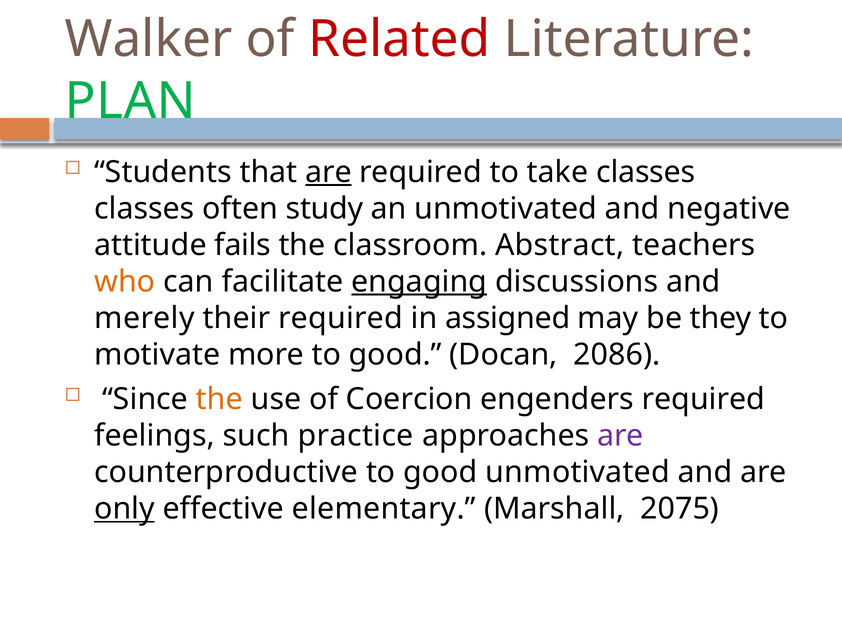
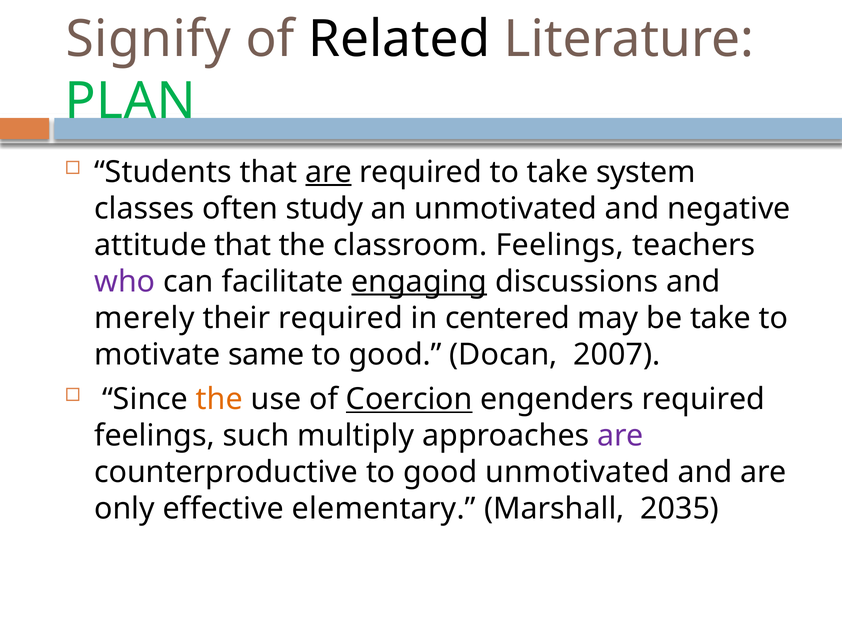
Walker: Walker -> Signify (148, 39)
Related colour: red -> black (399, 39)
take classes: classes -> system (646, 172)
attitude fails: fails -> that (243, 245)
classroom Abstract: Abstract -> Feelings (560, 245)
who colour: orange -> purple (125, 281)
assigned: assigned -> centered (508, 318)
be they: they -> take (721, 318)
more: more -> same (266, 354)
2086: 2086 -> 2007 (617, 354)
Coercion underline: none -> present (409, 399)
practice: practice -> multiply (356, 435)
only underline: present -> none (124, 508)
2075: 2075 -> 2035 (680, 508)
